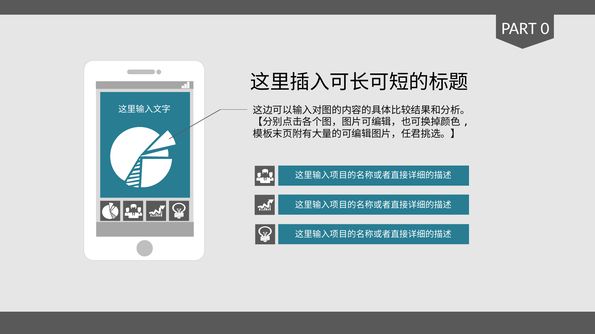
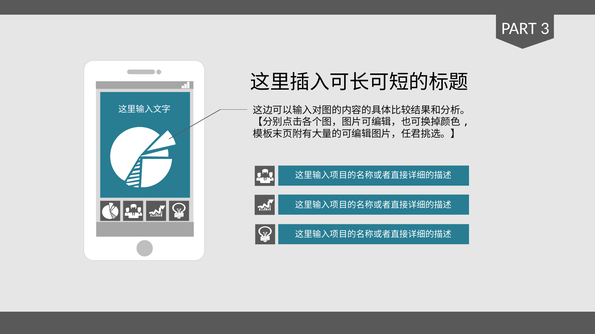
0: 0 -> 3 (545, 29)
